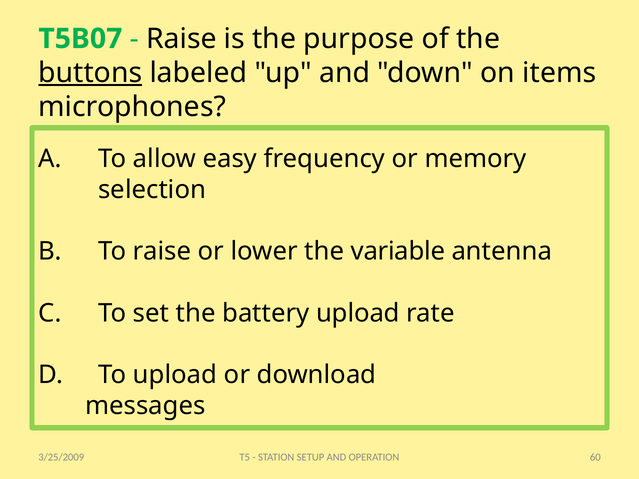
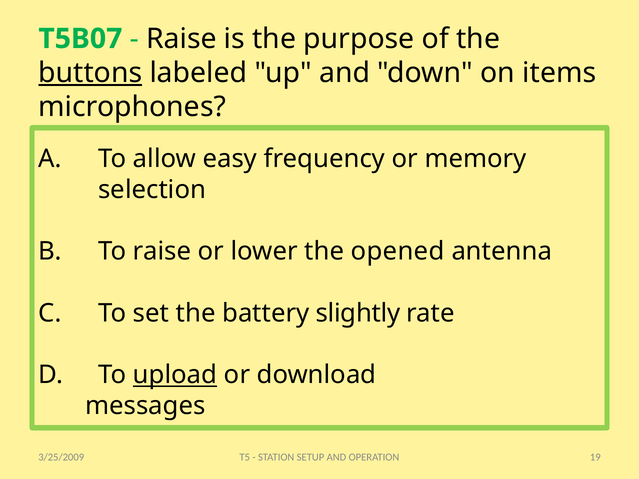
variable: variable -> opened (398, 252)
battery upload: upload -> slightly (358, 313)
upload underline: none -> present (175, 375)
60: 60 -> 19 (595, 458)
